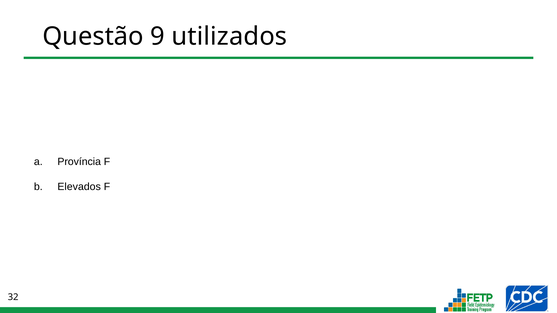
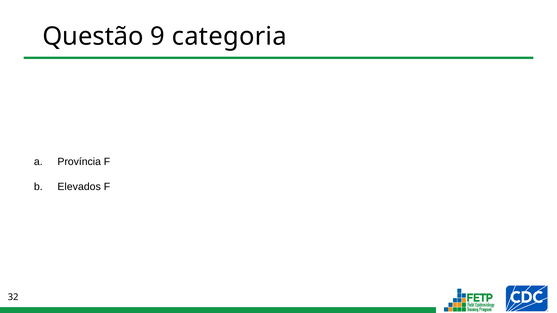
utilizados: utilizados -> categoria (229, 37)
